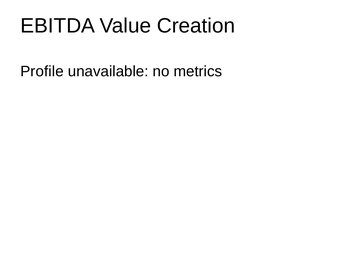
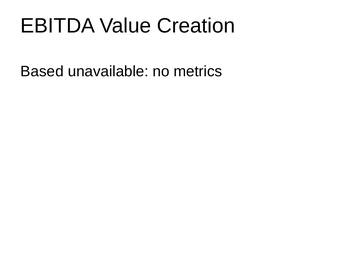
Profile: Profile -> Based (42, 71)
